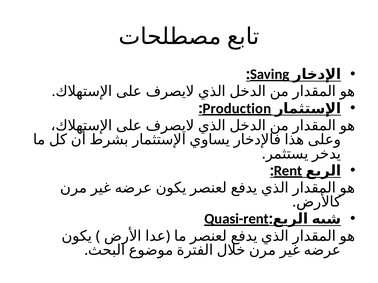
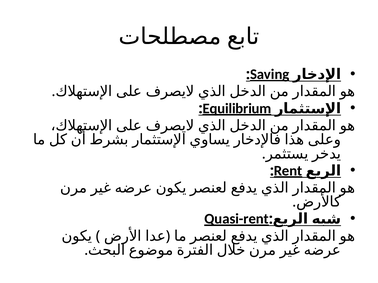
Production: Production -> Equilibrium (237, 109)
